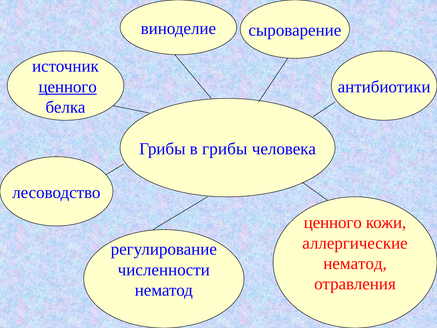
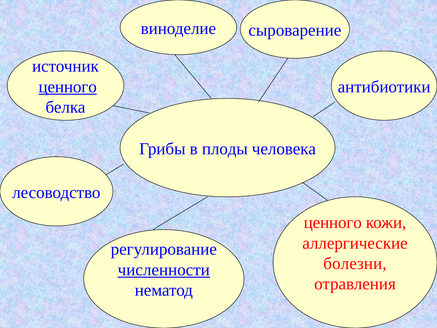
в грибы: грибы -> плоды (225, 149)
нематод: нематод -> болезни (355, 263)
численности underline: none -> present (164, 270)
